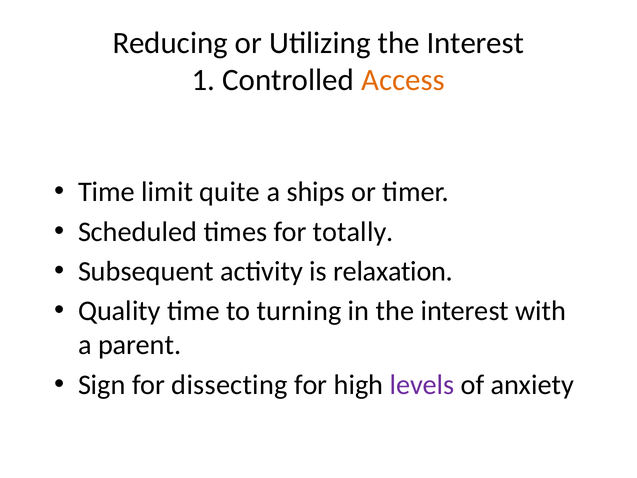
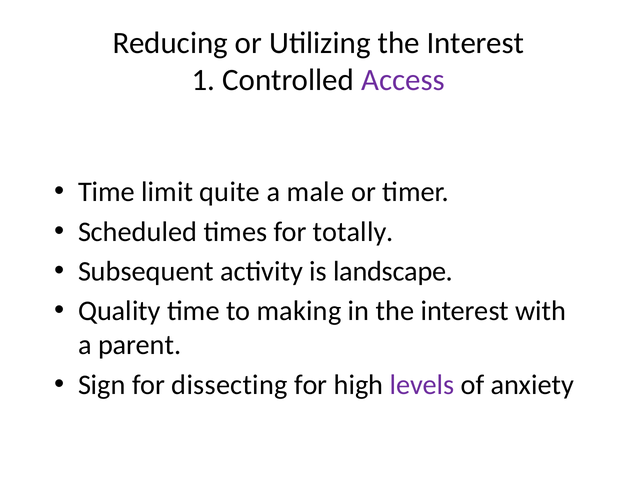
Access colour: orange -> purple (403, 80)
ships: ships -> male (315, 192)
relaxation: relaxation -> landscape (393, 271)
turning: turning -> making (299, 311)
